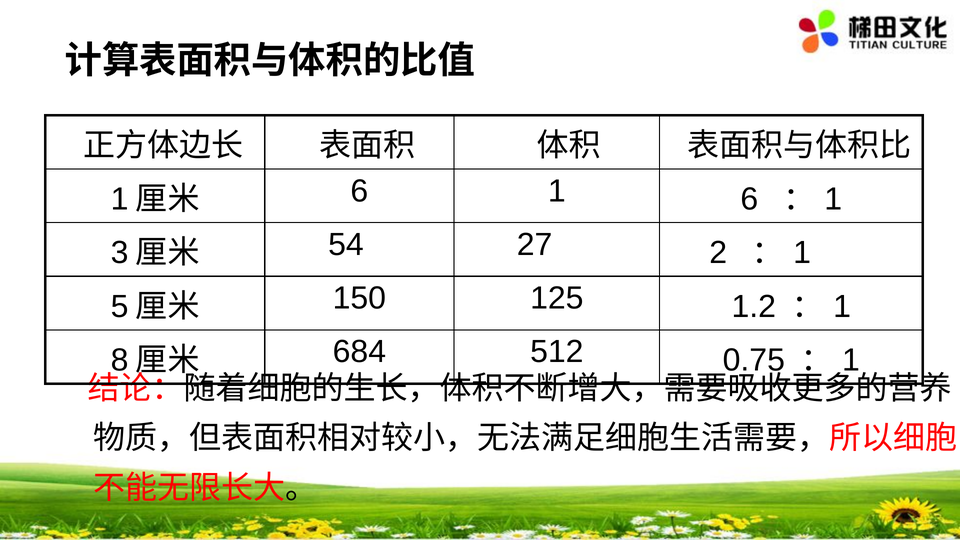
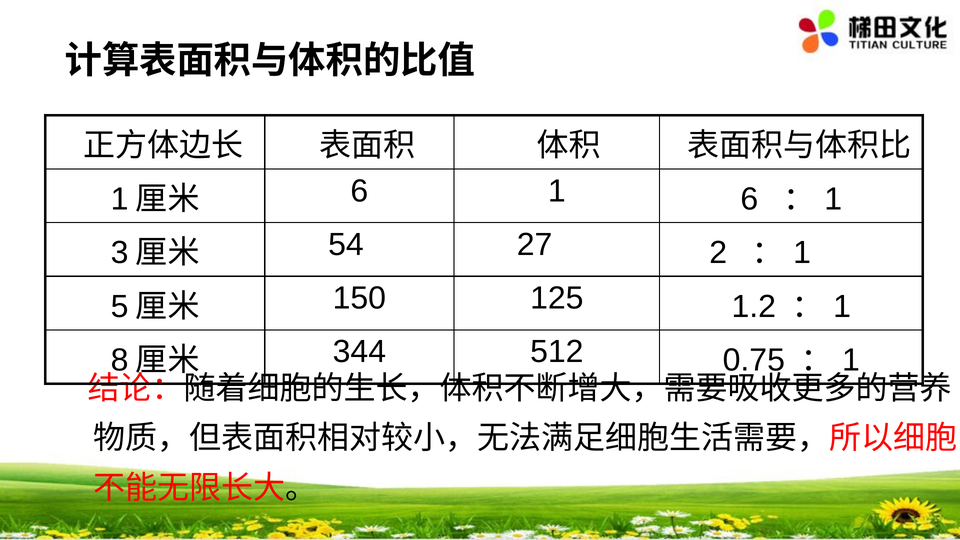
684: 684 -> 344 (359, 352)
